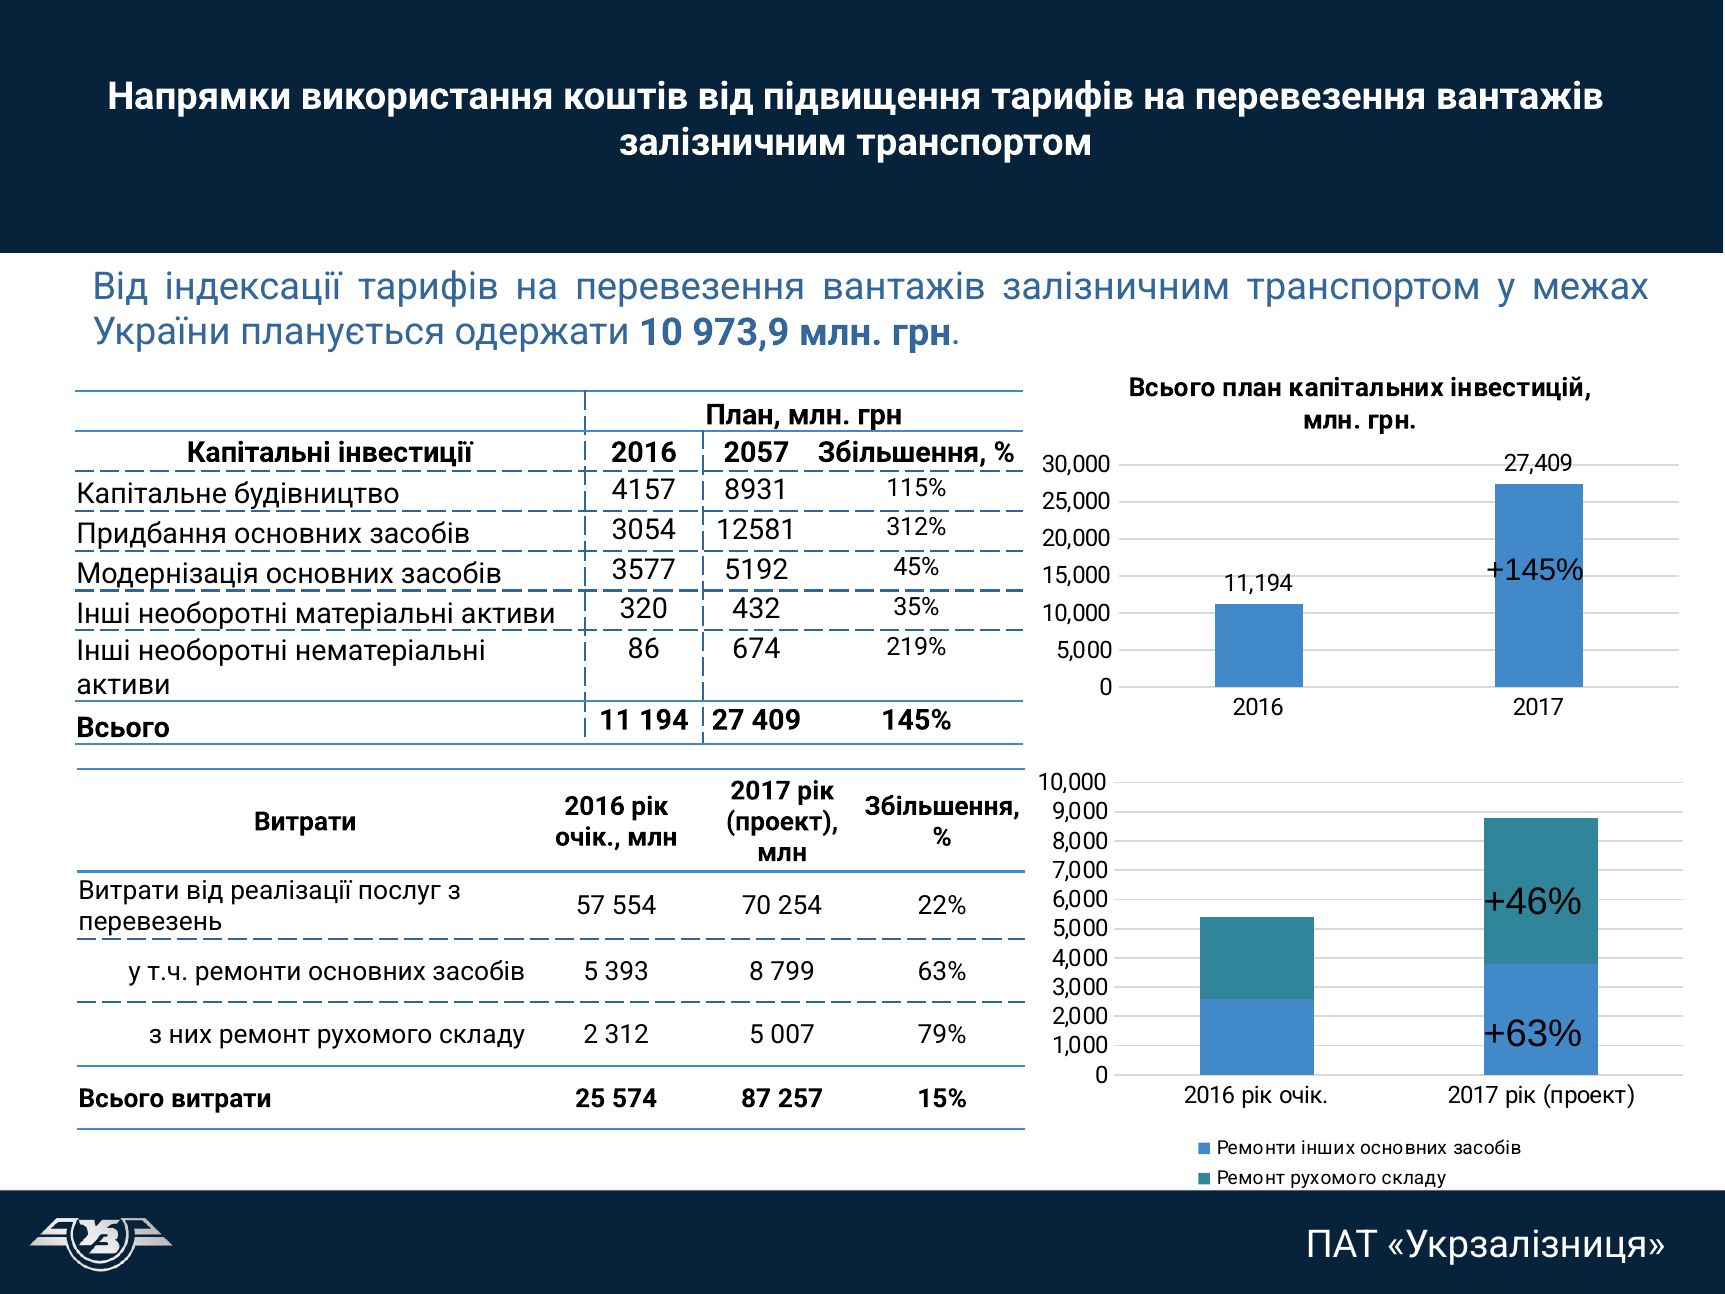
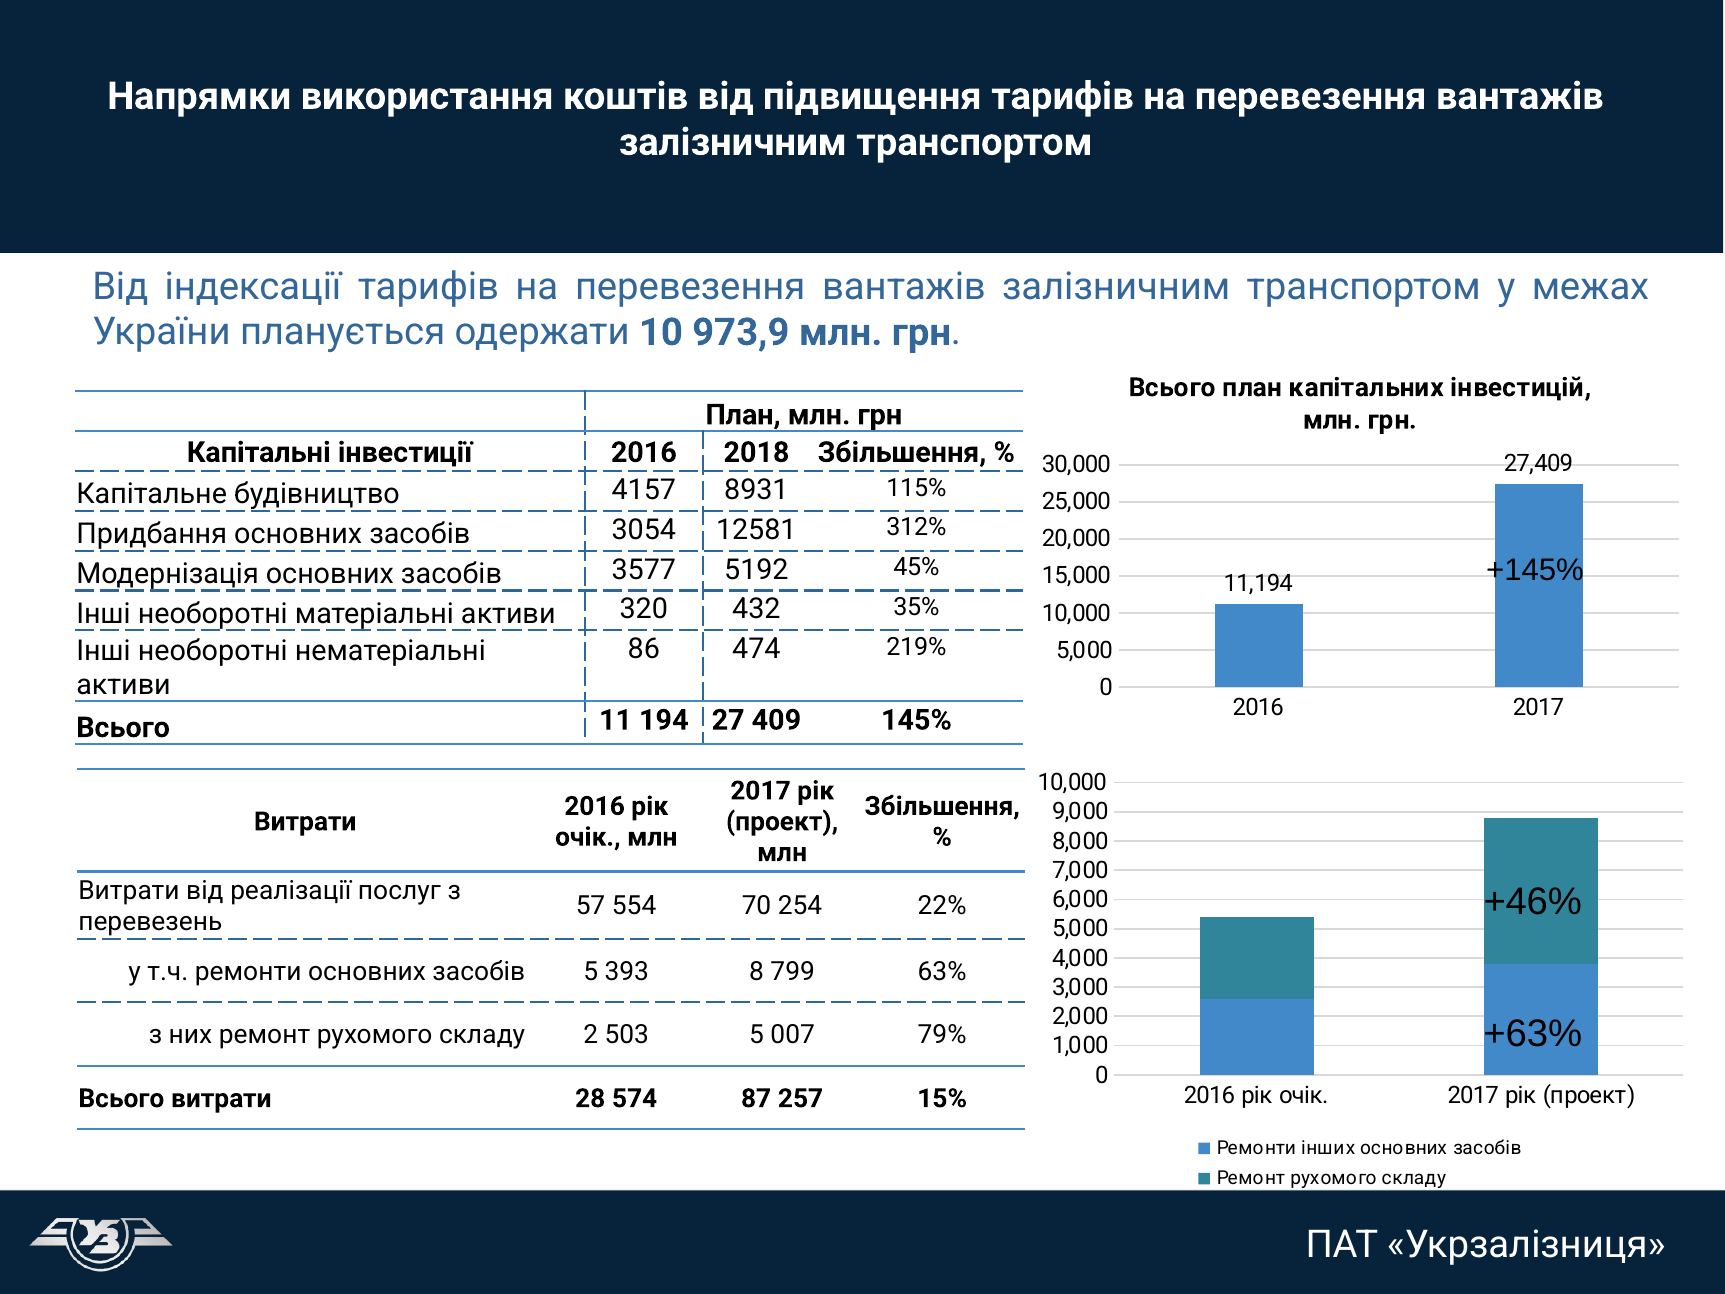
2057: 2057 -> 2018 (756, 452)
674: 674 -> 474 (756, 649)
312: 312 -> 503 (627, 1035)
25: 25 -> 28 (590, 1098)
